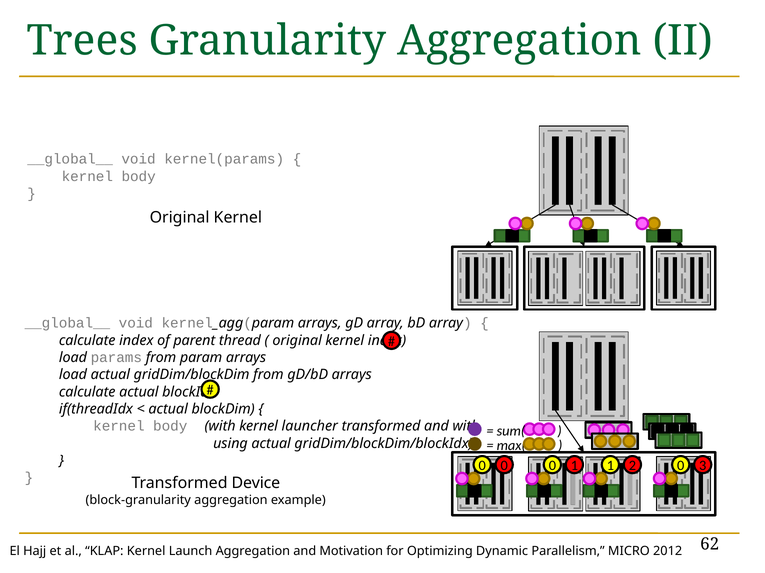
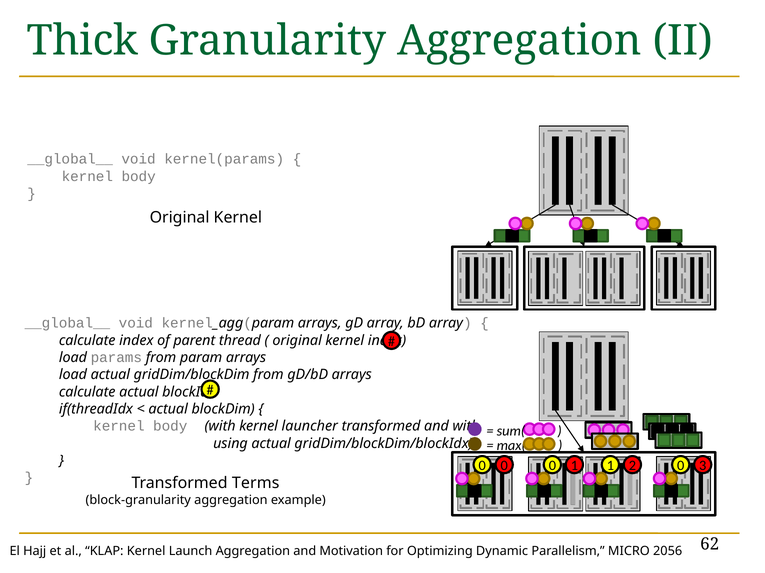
Trees: Trees -> Thick (82, 41)
Device: Device -> Terms (256, 484)
2012: 2012 -> 2056 (668, 552)
